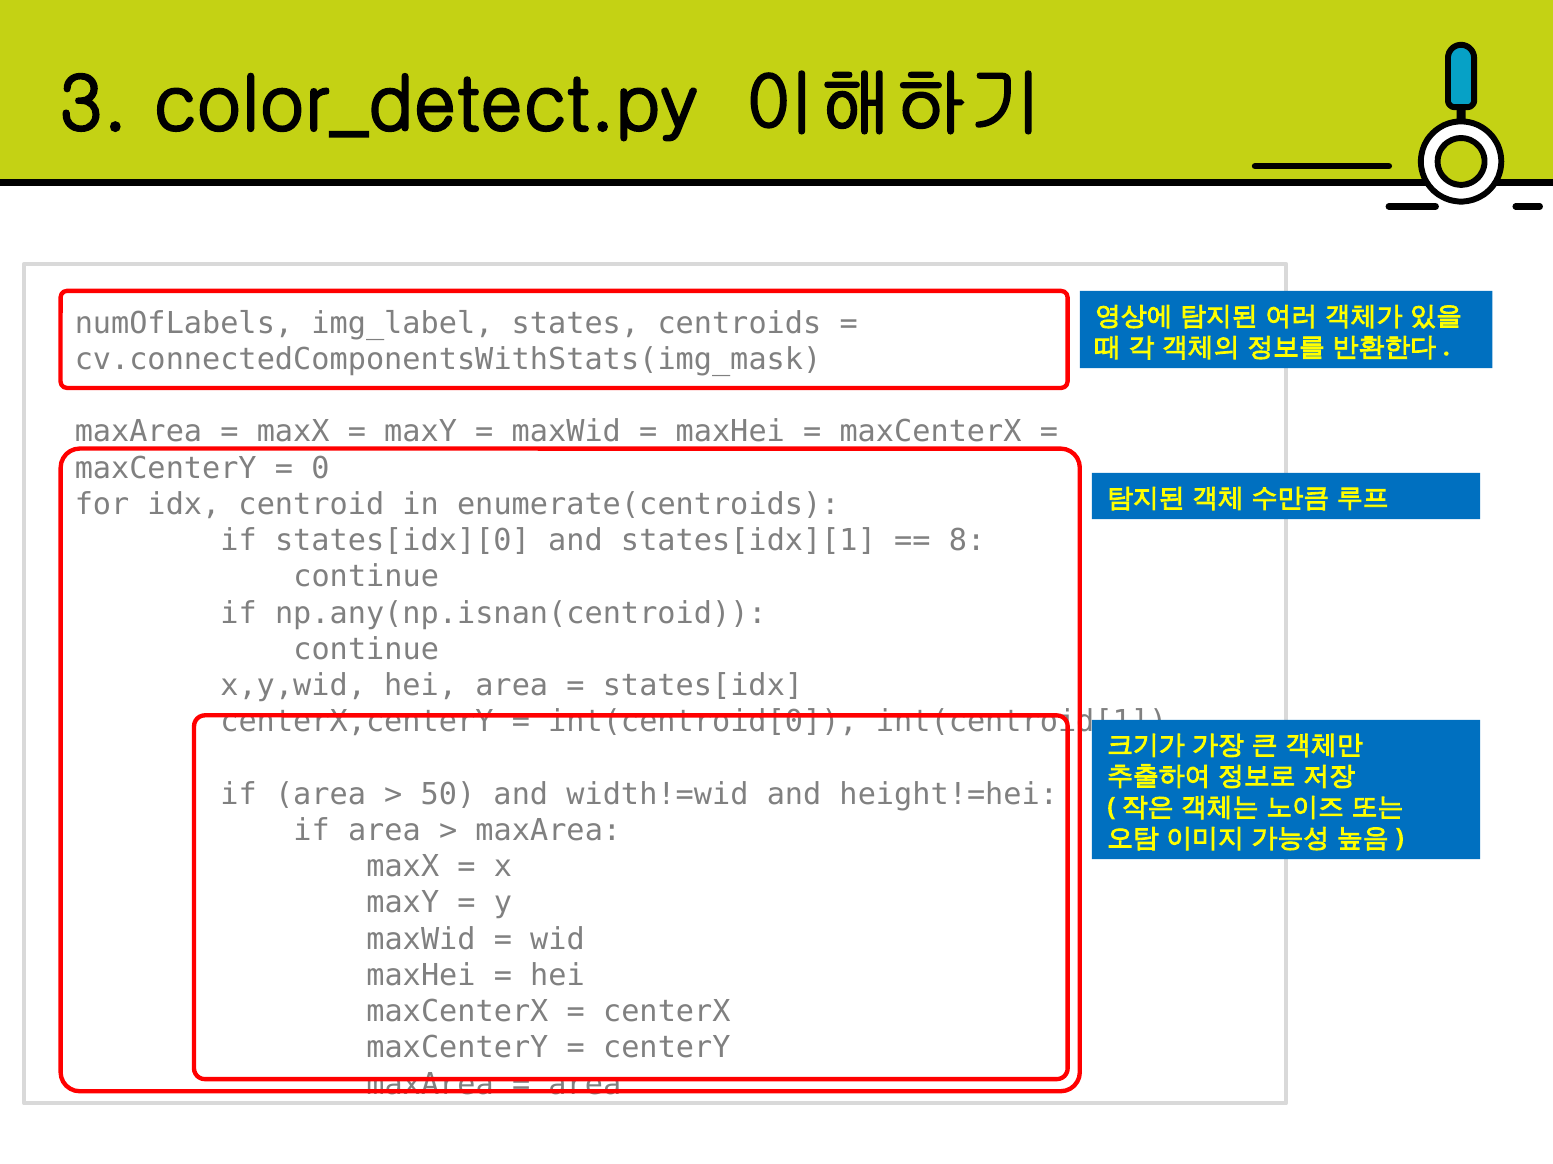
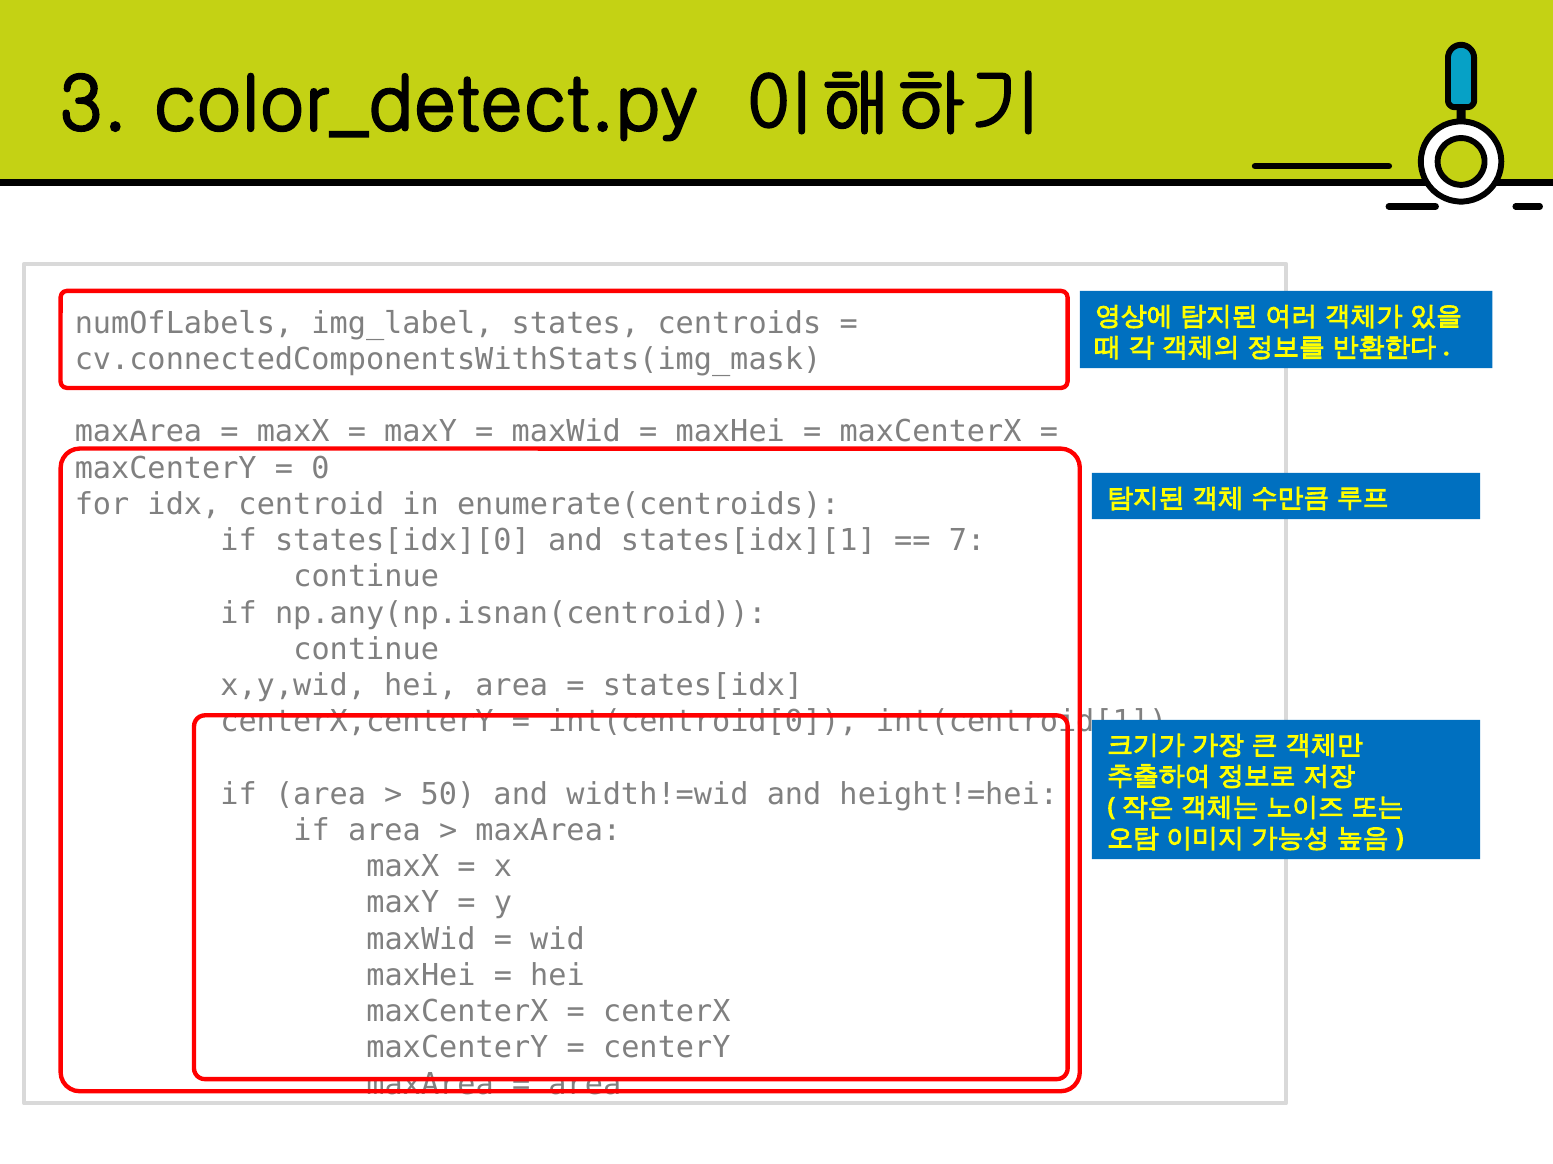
8: 8 -> 7 (967, 541)
